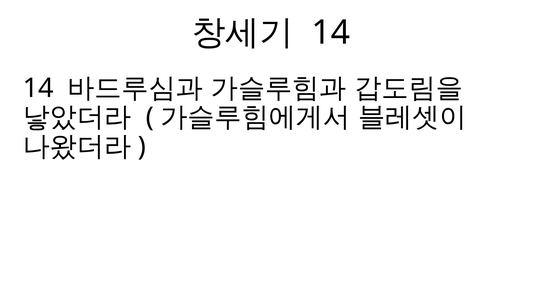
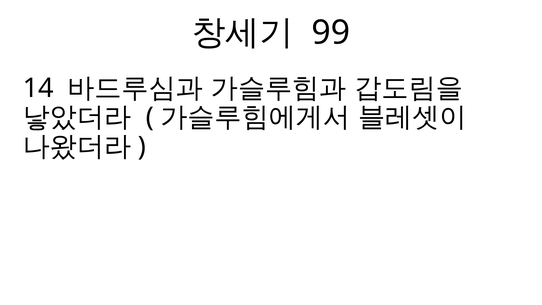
14: 14 -> 99 (331, 33)
